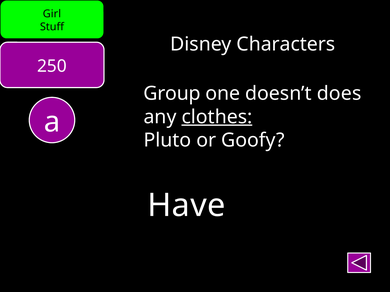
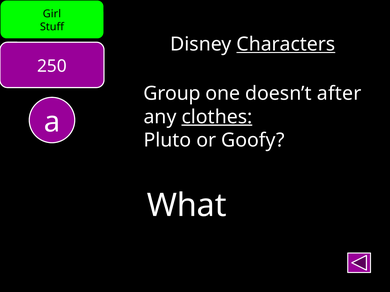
Characters underline: none -> present (286, 44)
does: does -> after (339, 94)
Have: Have -> What (187, 206)
